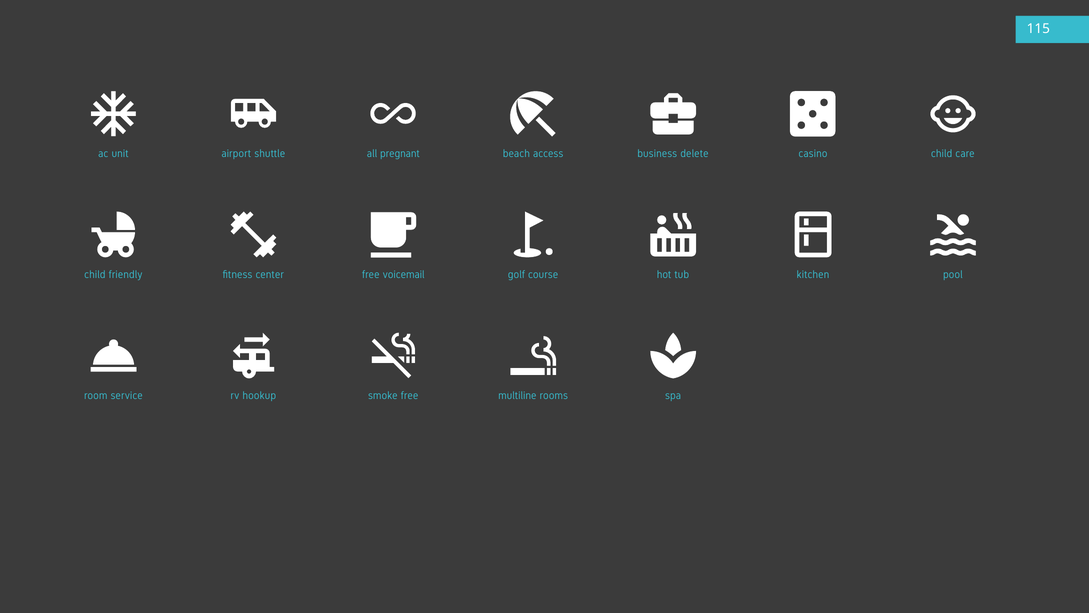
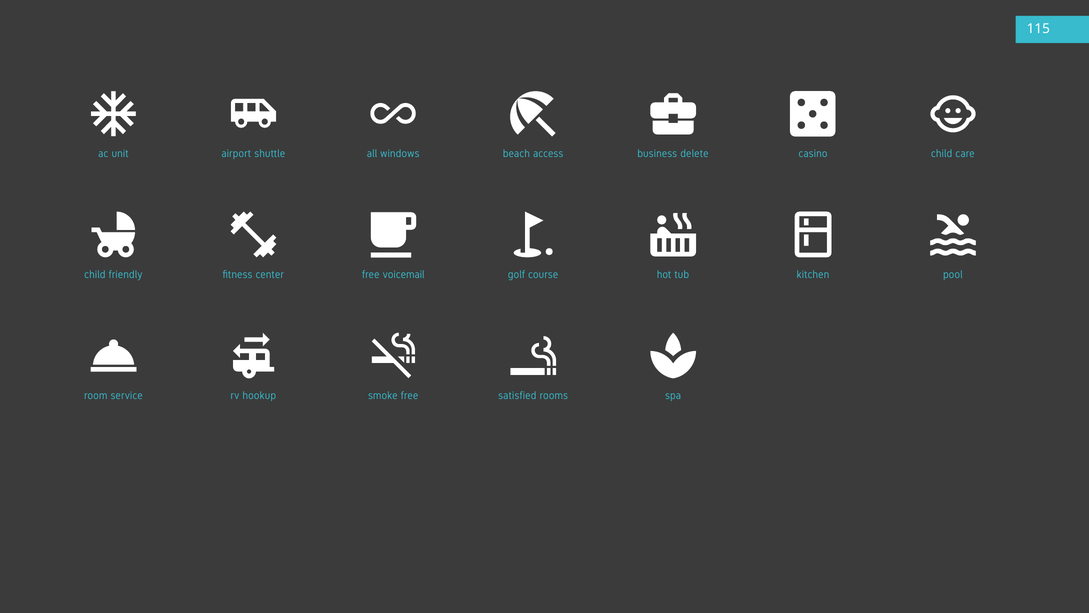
pregnant: pregnant -> windows (400, 153)
multiline: multiline -> satisfied (517, 395)
